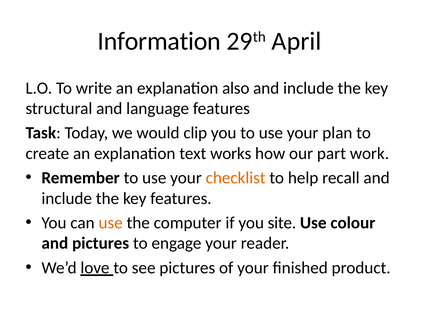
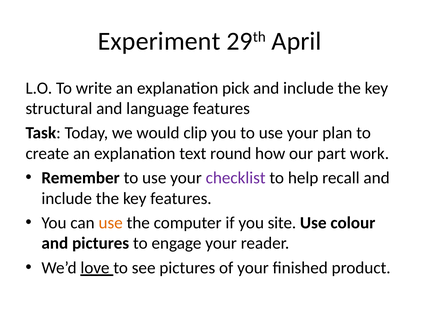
Information: Information -> Experiment (159, 41)
also: also -> pick (236, 88)
works: works -> round (231, 153)
checklist colour: orange -> purple (236, 178)
